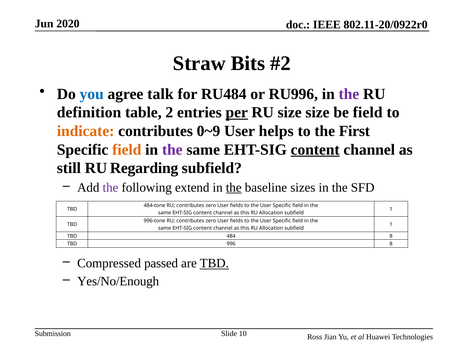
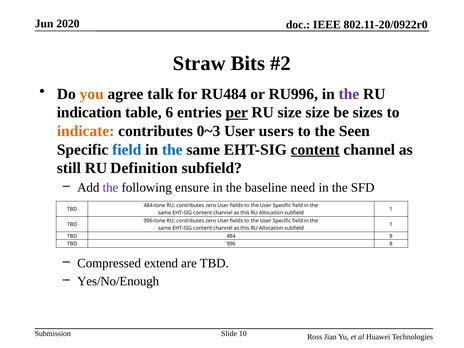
you colour: blue -> orange (92, 94)
definition: definition -> indication (89, 112)
2: 2 -> 6 (169, 112)
be field: field -> sizes (368, 112)
0~9: 0~9 -> 0~3 (208, 131)
helps: helps -> users (276, 131)
First: First -> Seen (354, 131)
field colour: orange -> blue (127, 150)
the colour: purple -> blue (172, 150)
Regarding: Regarding -> Definition (144, 168)
extend: extend -> ensure (192, 188)
the underline: present -> none (234, 188)
sizes: sizes -> need (303, 188)
passed: passed -> extend (161, 263)
TBD underline: present -> none (214, 263)
